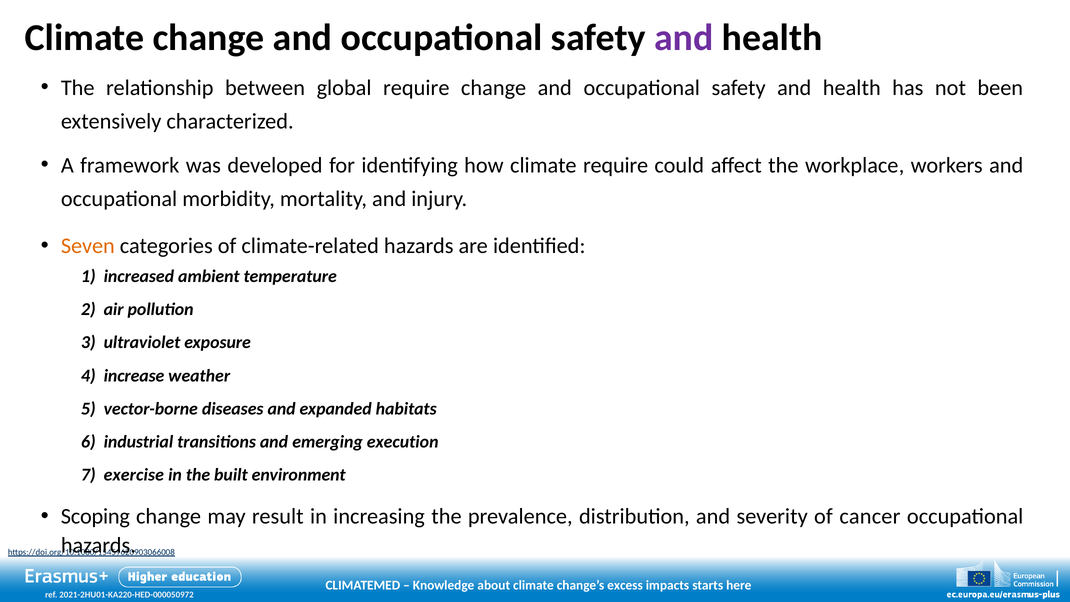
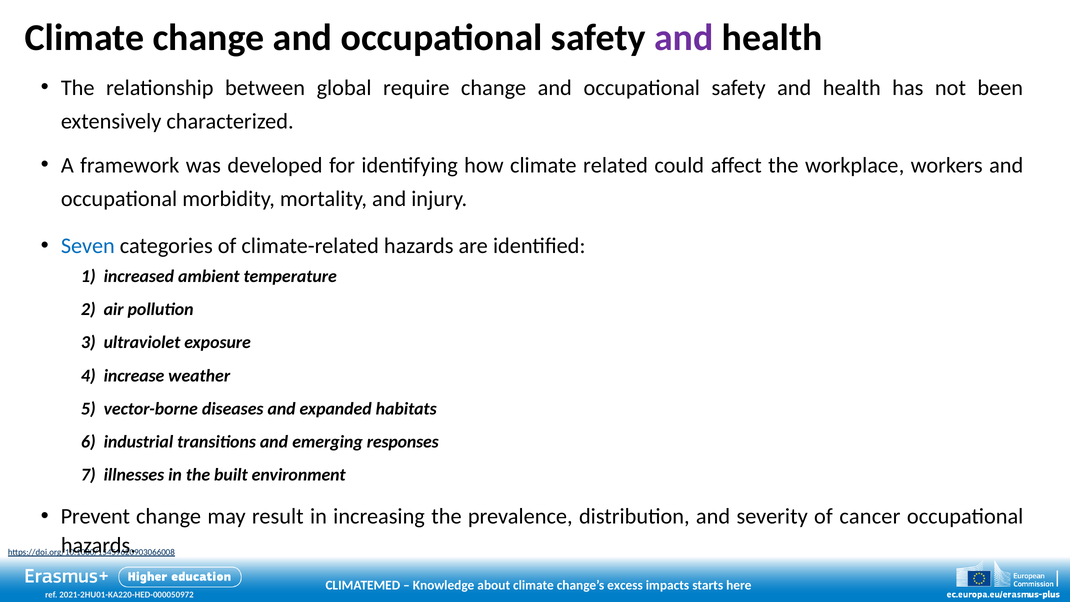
climate require: require -> related (615, 165)
Seven colour: orange -> blue (88, 246)
execution: execution -> responses (403, 442)
exercise: exercise -> illnesses (134, 475)
Scoping: Scoping -> Prevent (95, 516)
